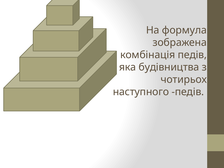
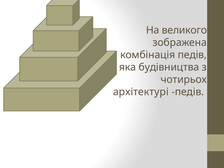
формула: формула -> великого (184, 30)
наступного: наступного -> архітектурі (141, 92)
